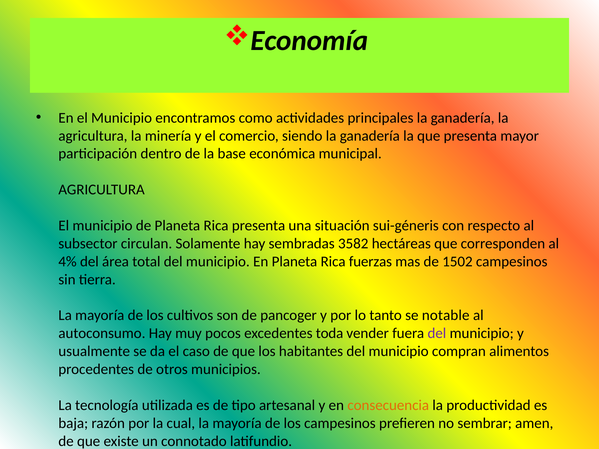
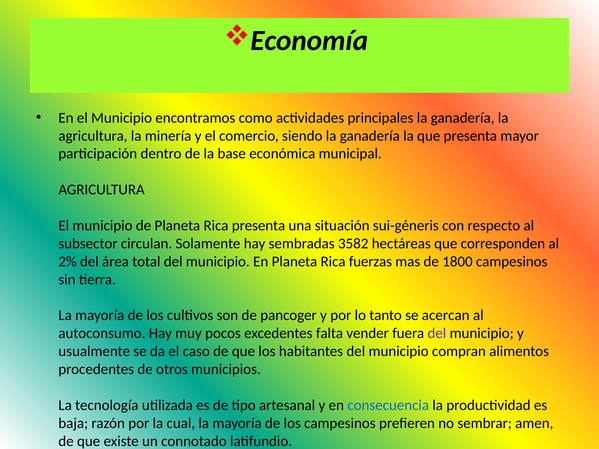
4%: 4% -> 2% (68, 262)
1502: 1502 -> 1800 (457, 262)
notable: notable -> acercan (446, 316)
toda: toda -> falta (330, 333)
consecuencia colour: orange -> blue (388, 405)
